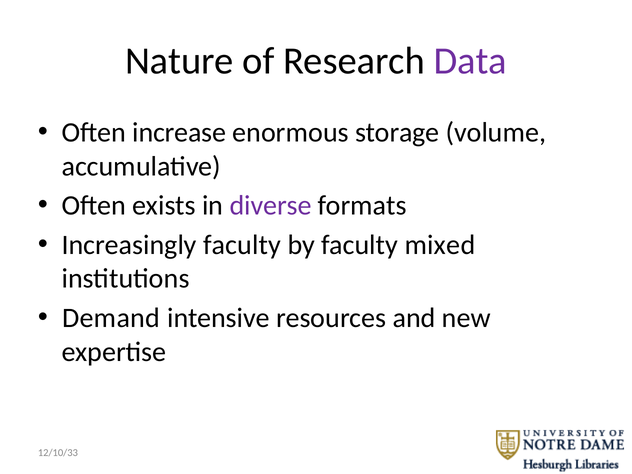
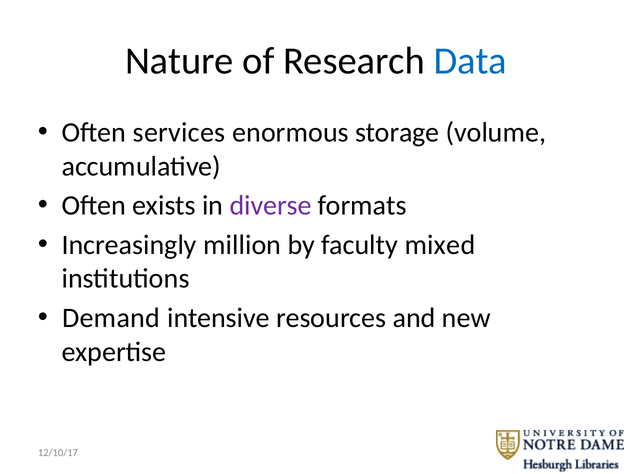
Data colour: purple -> blue (470, 61)
increase: increase -> services (179, 133)
Increasingly faculty: faculty -> million (242, 245)
12/10/33: 12/10/33 -> 12/10/17 (58, 453)
